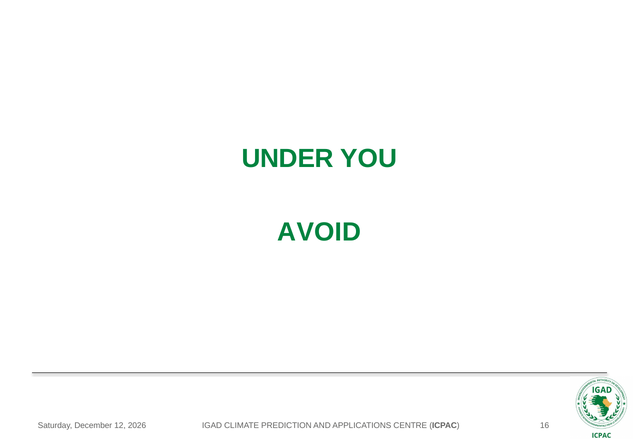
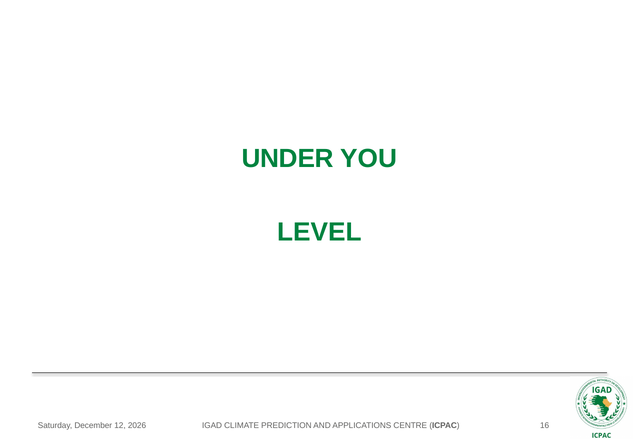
AVOID: AVOID -> LEVEL (319, 232)
